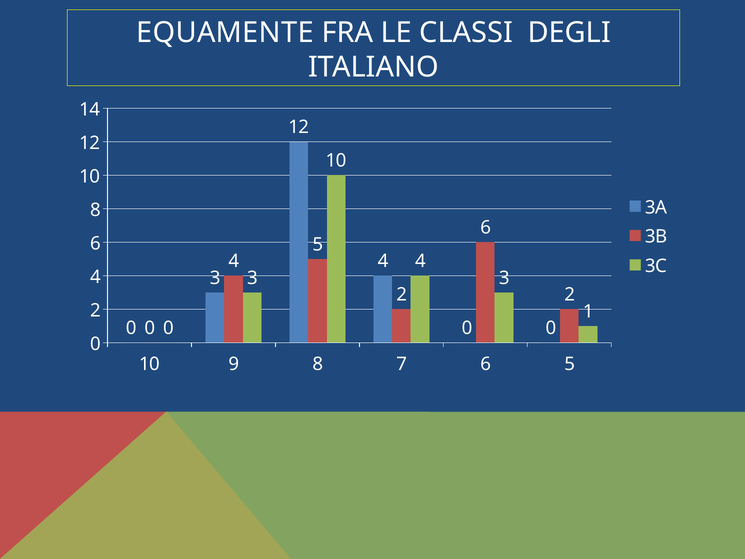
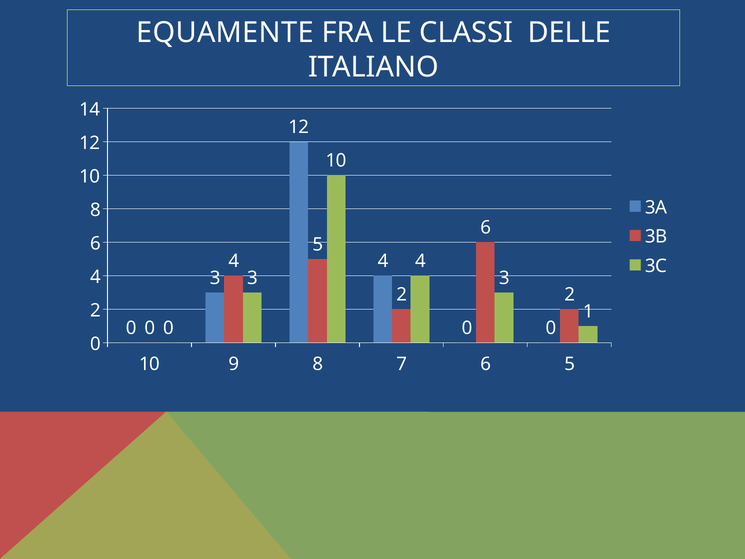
DEGLI: DEGLI -> DELLE (569, 33)
